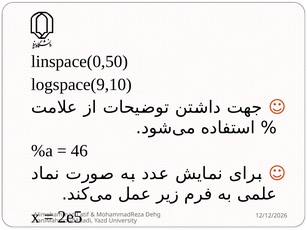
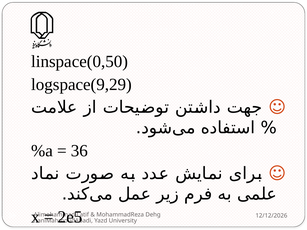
logspace(9,10: logspace(9,10 -> logspace(9,29 (81, 84)
46: 46 -> 36 (79, 151)
